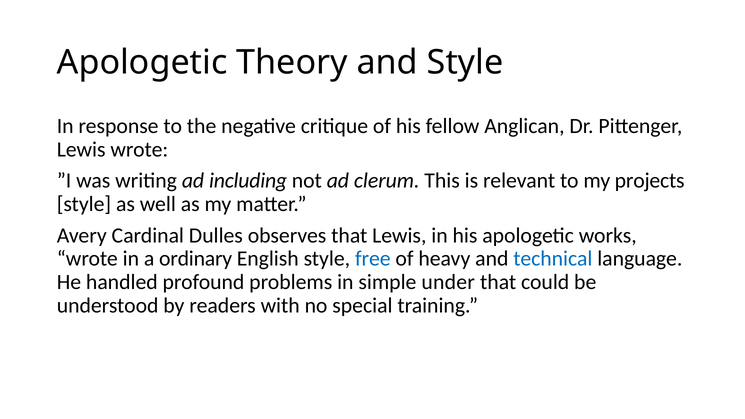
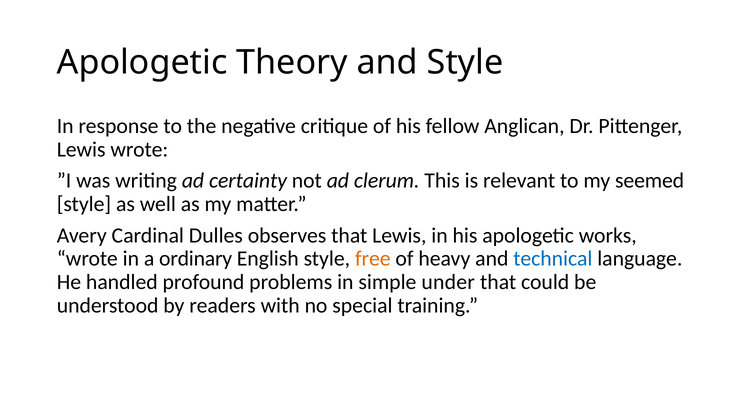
including: including -> certainty (248, 181)
projects: projects -> seemed (650, 181)
free colour: blue -> orange (373, 259)
